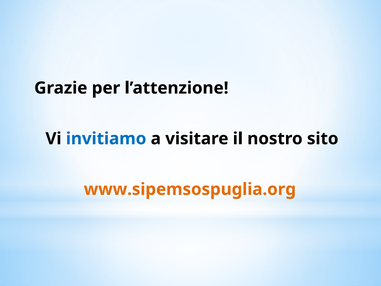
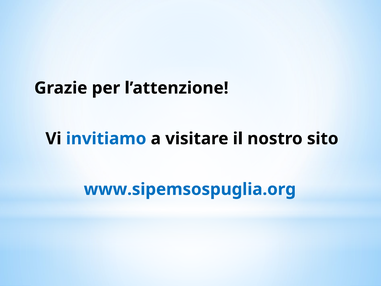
www.sipemsospuglia.org colour: orange -> blue (190, 189)
